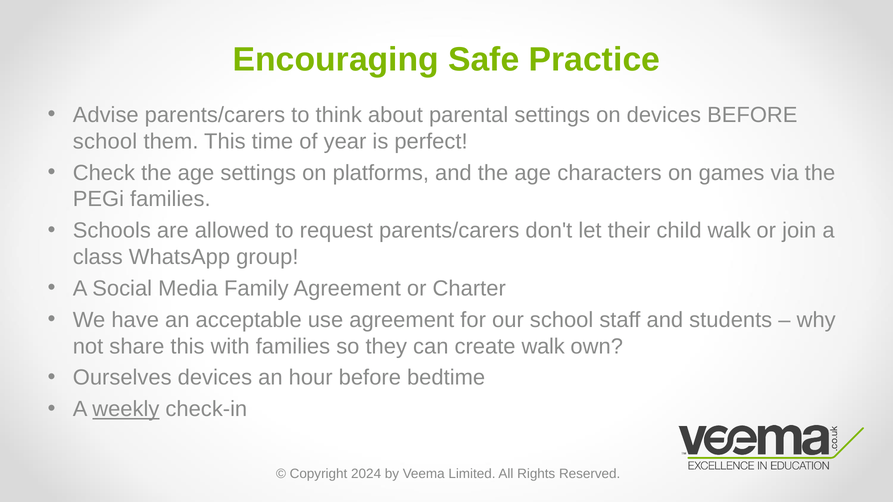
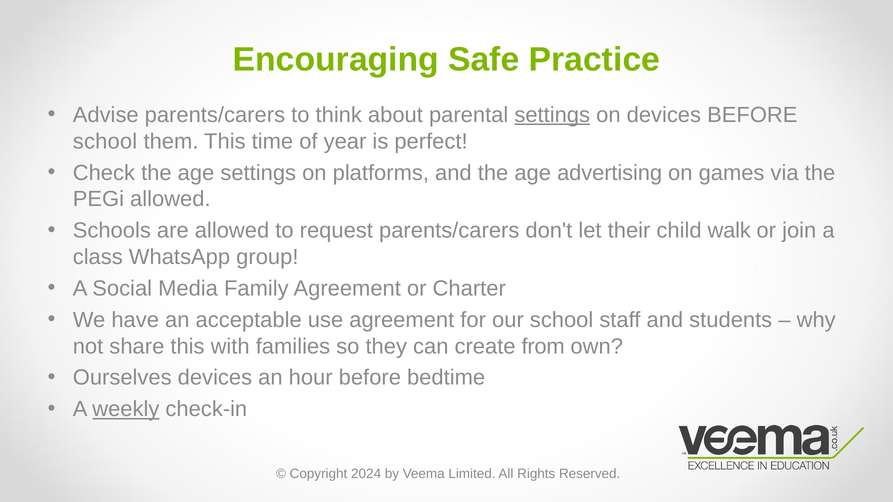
settings underline: none -> present (552, 115)
characters: characters -> advertising (610, 173)
PEGi families: families -> allowed (170, 199)
create walk: walk -> from (543, 346)
